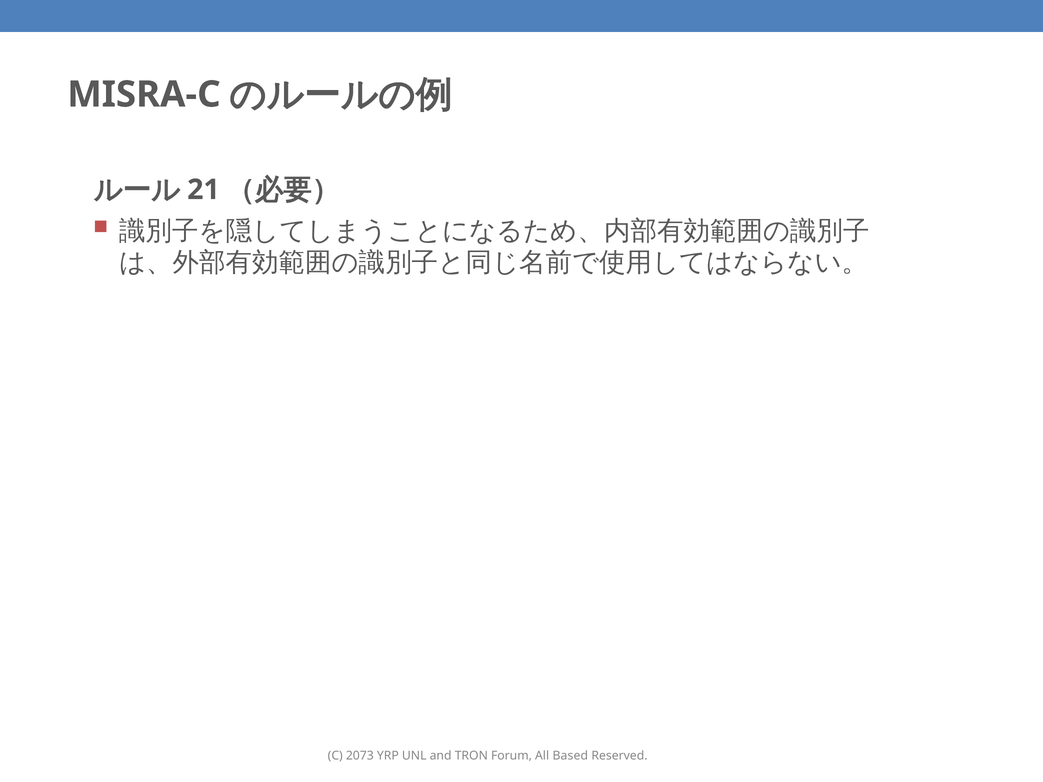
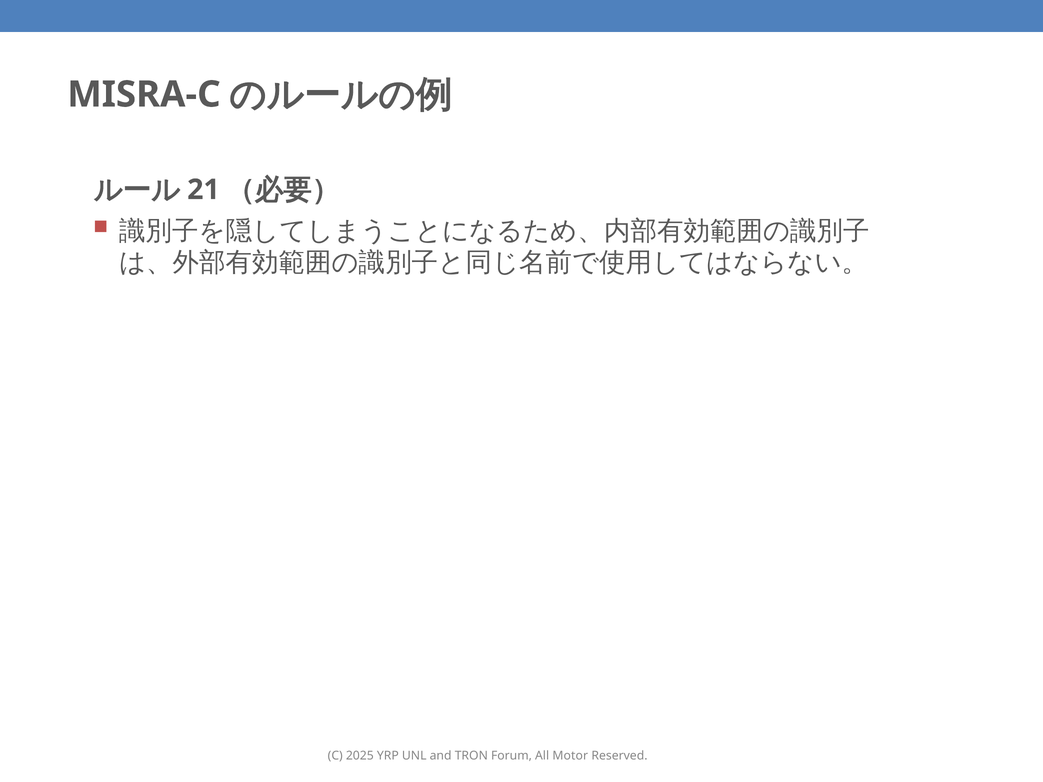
2073: 2073 -> 2025 (360, 756)
Based: Based -> Motor (570, 756)
